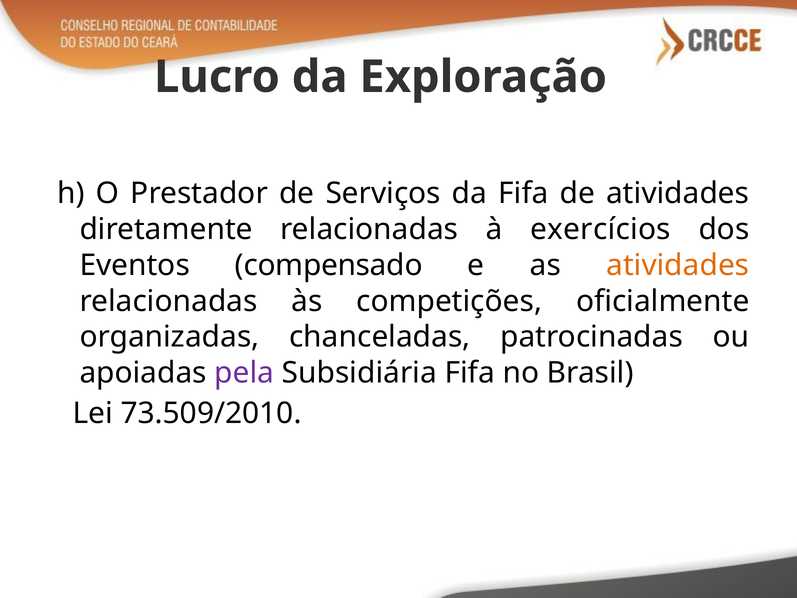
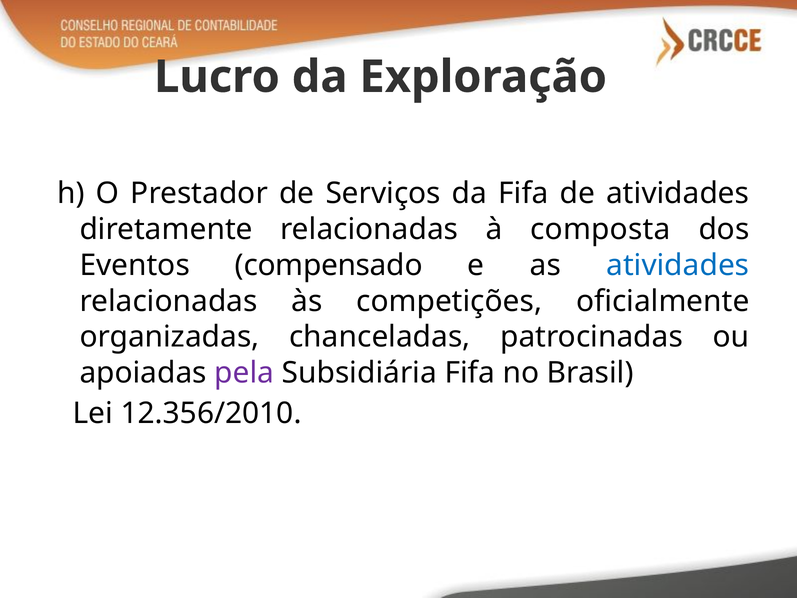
exercícios: exercícios -> composta (600, 229)
atividades colour: orange -> blue (678, 265)
73.509/2010: 73.509/2010 -> 12.356/2010 (211, 413)
